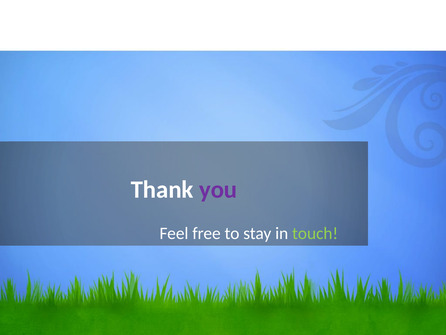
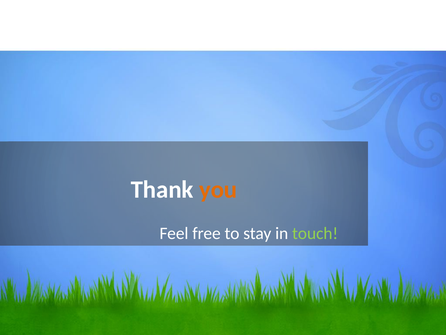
you colour: purple -> orange (218, 189)
